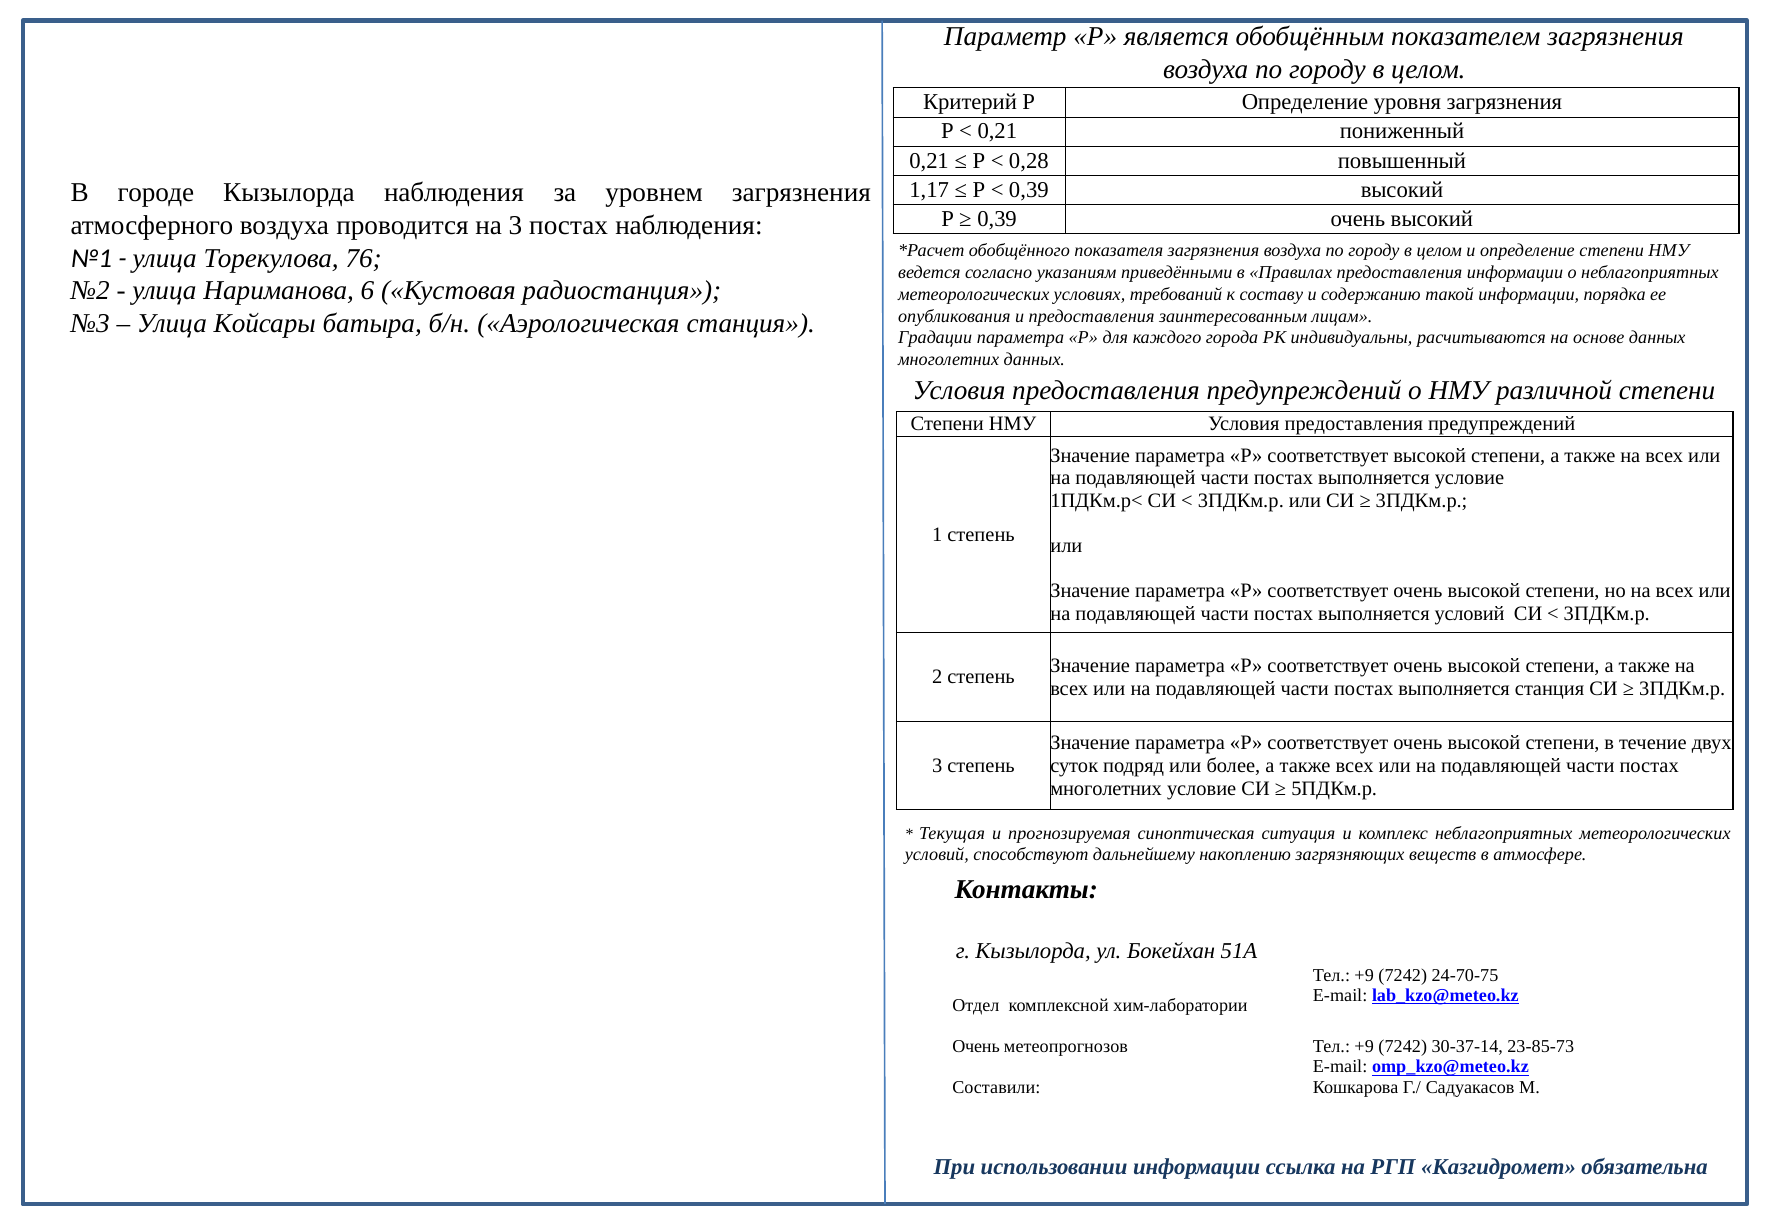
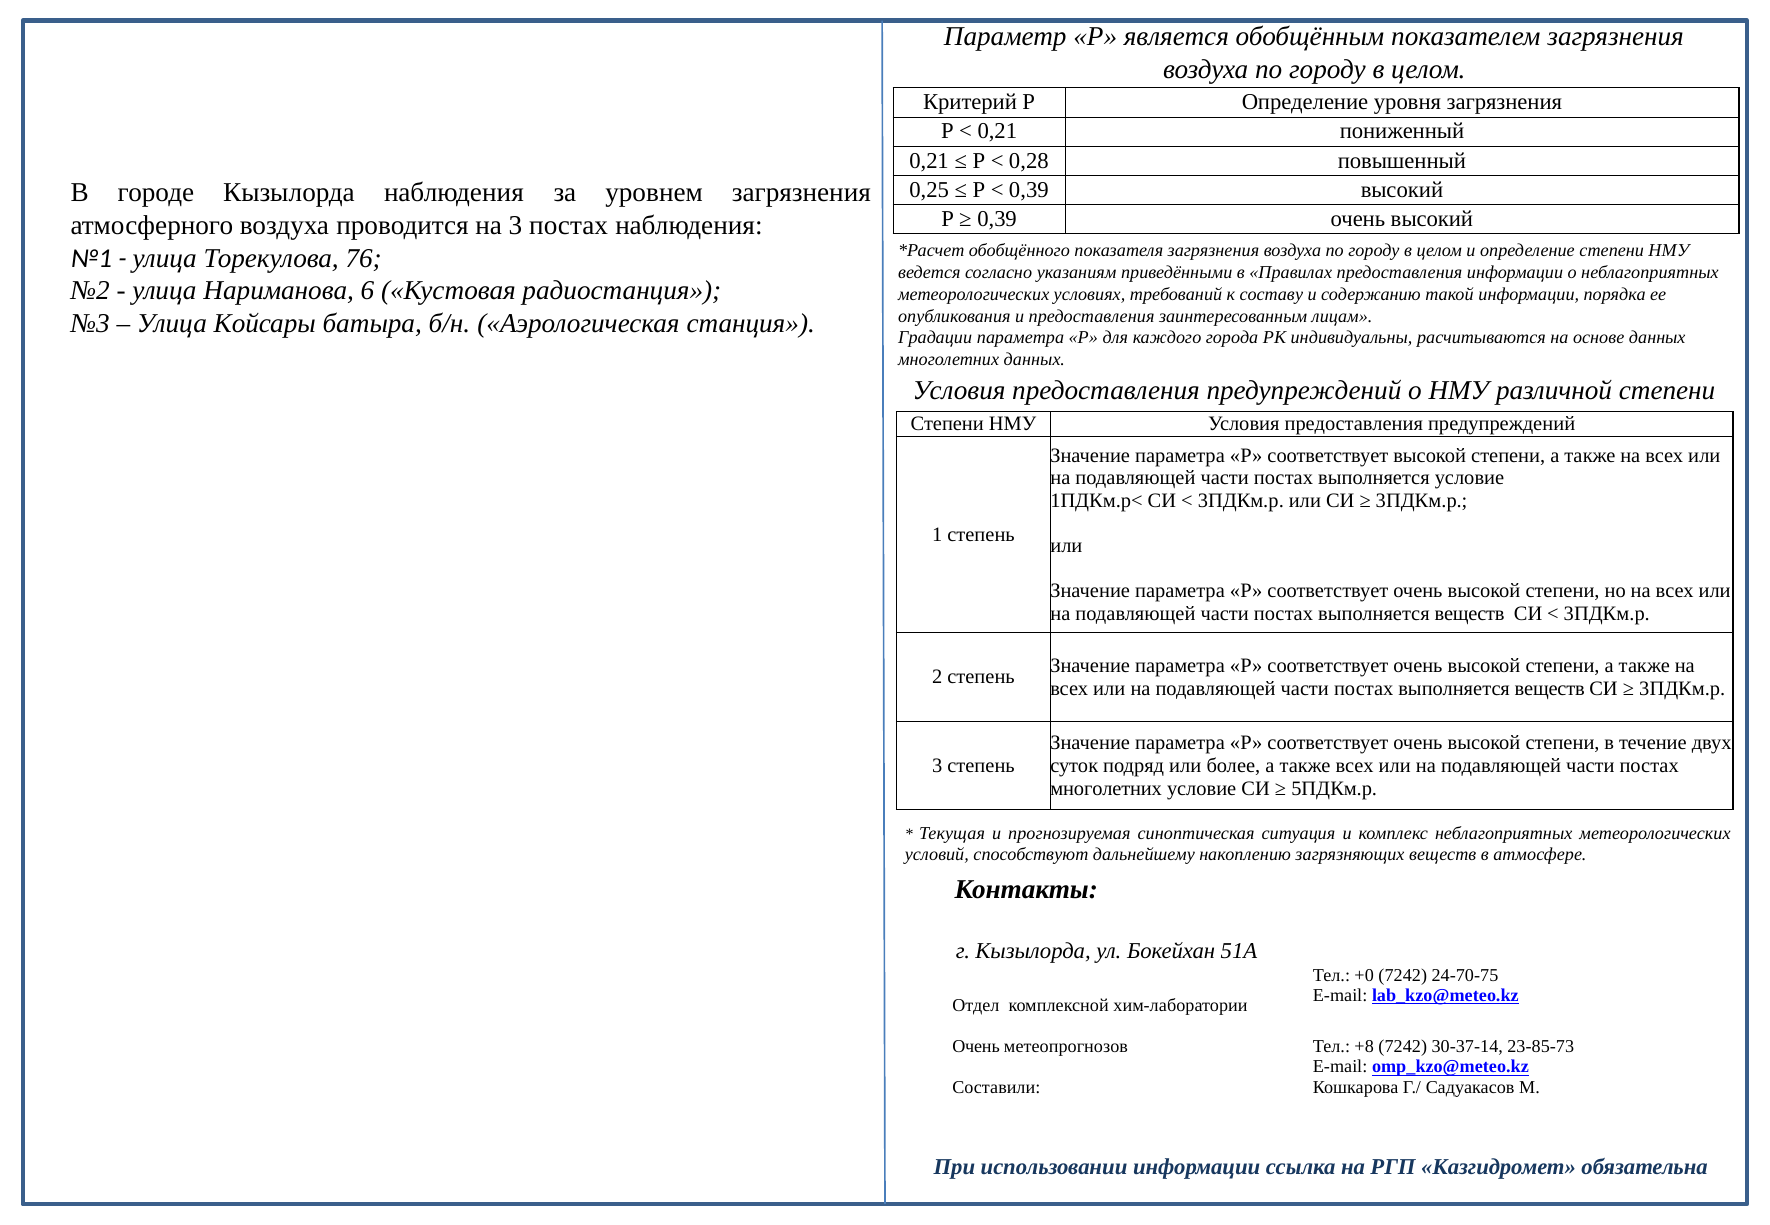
1,17: 1,17 -> 0,25 (929, 190)
условий: условий -> веществ (1470, 614)
станция: станция -> веществ (1550, 689)
+9: +9 -> +0 (1364, 976)
+9: +9 -> +8 (1364, 1047)
